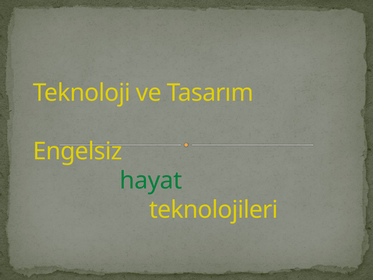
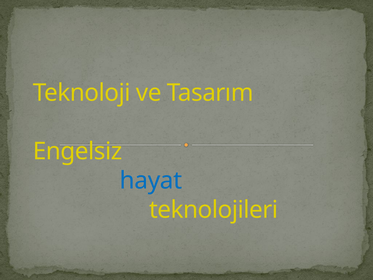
hayat colour: green -> blue (151, 180)
